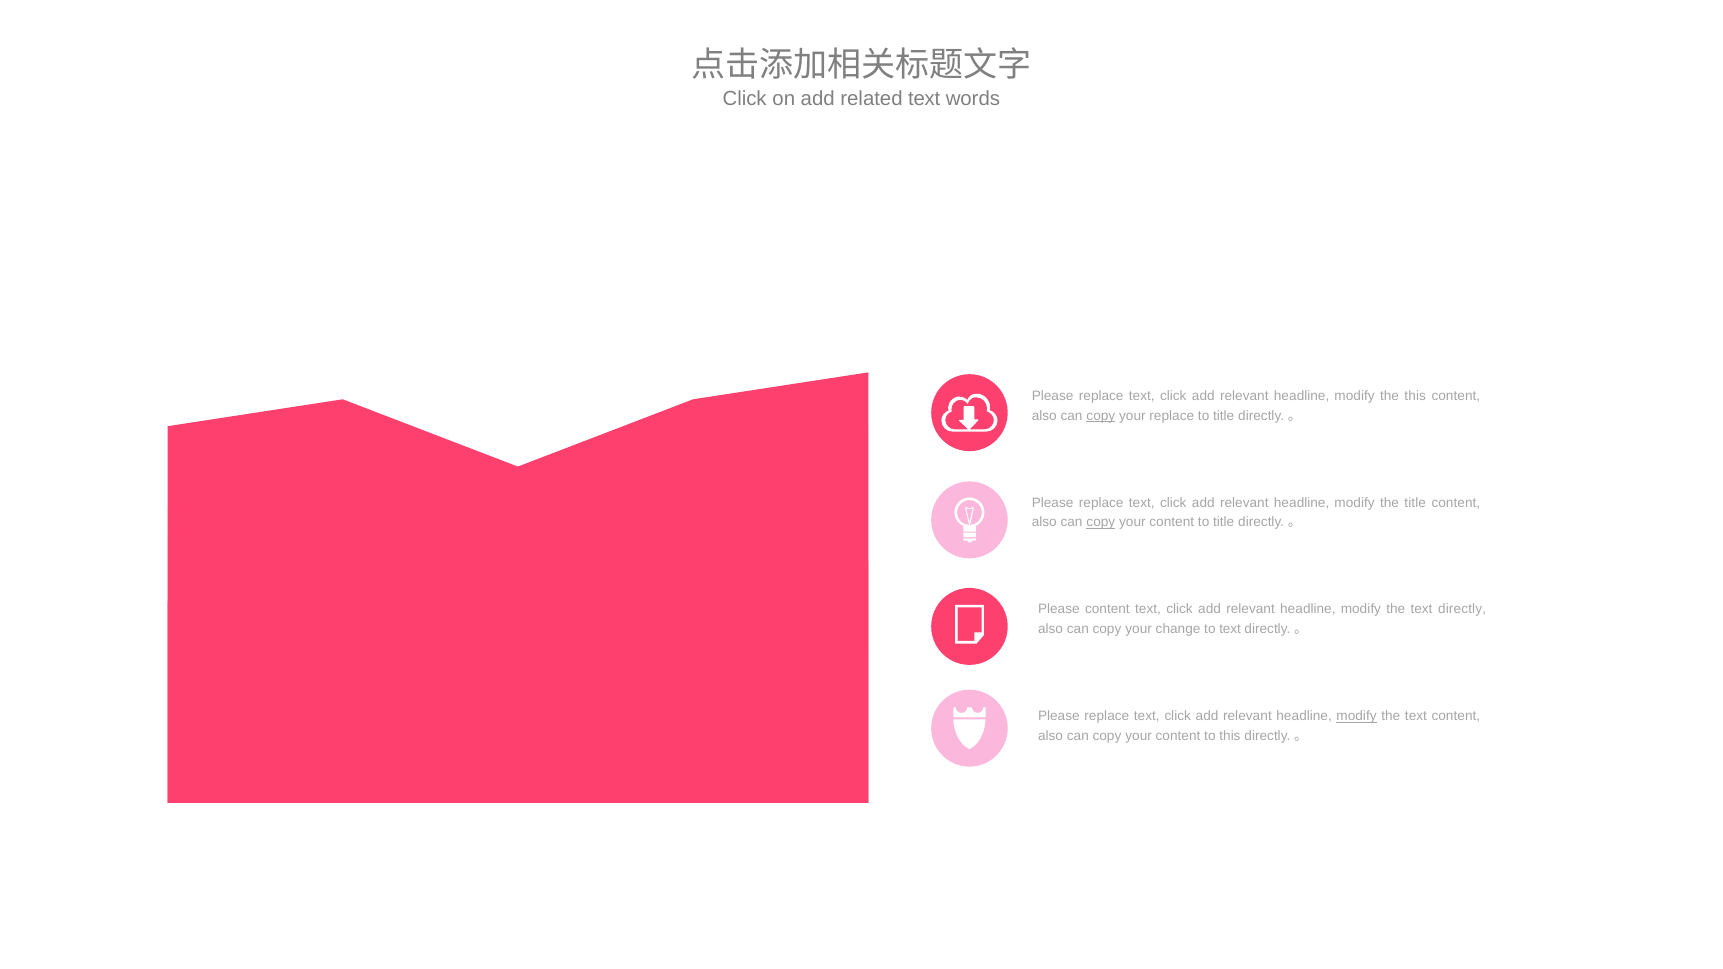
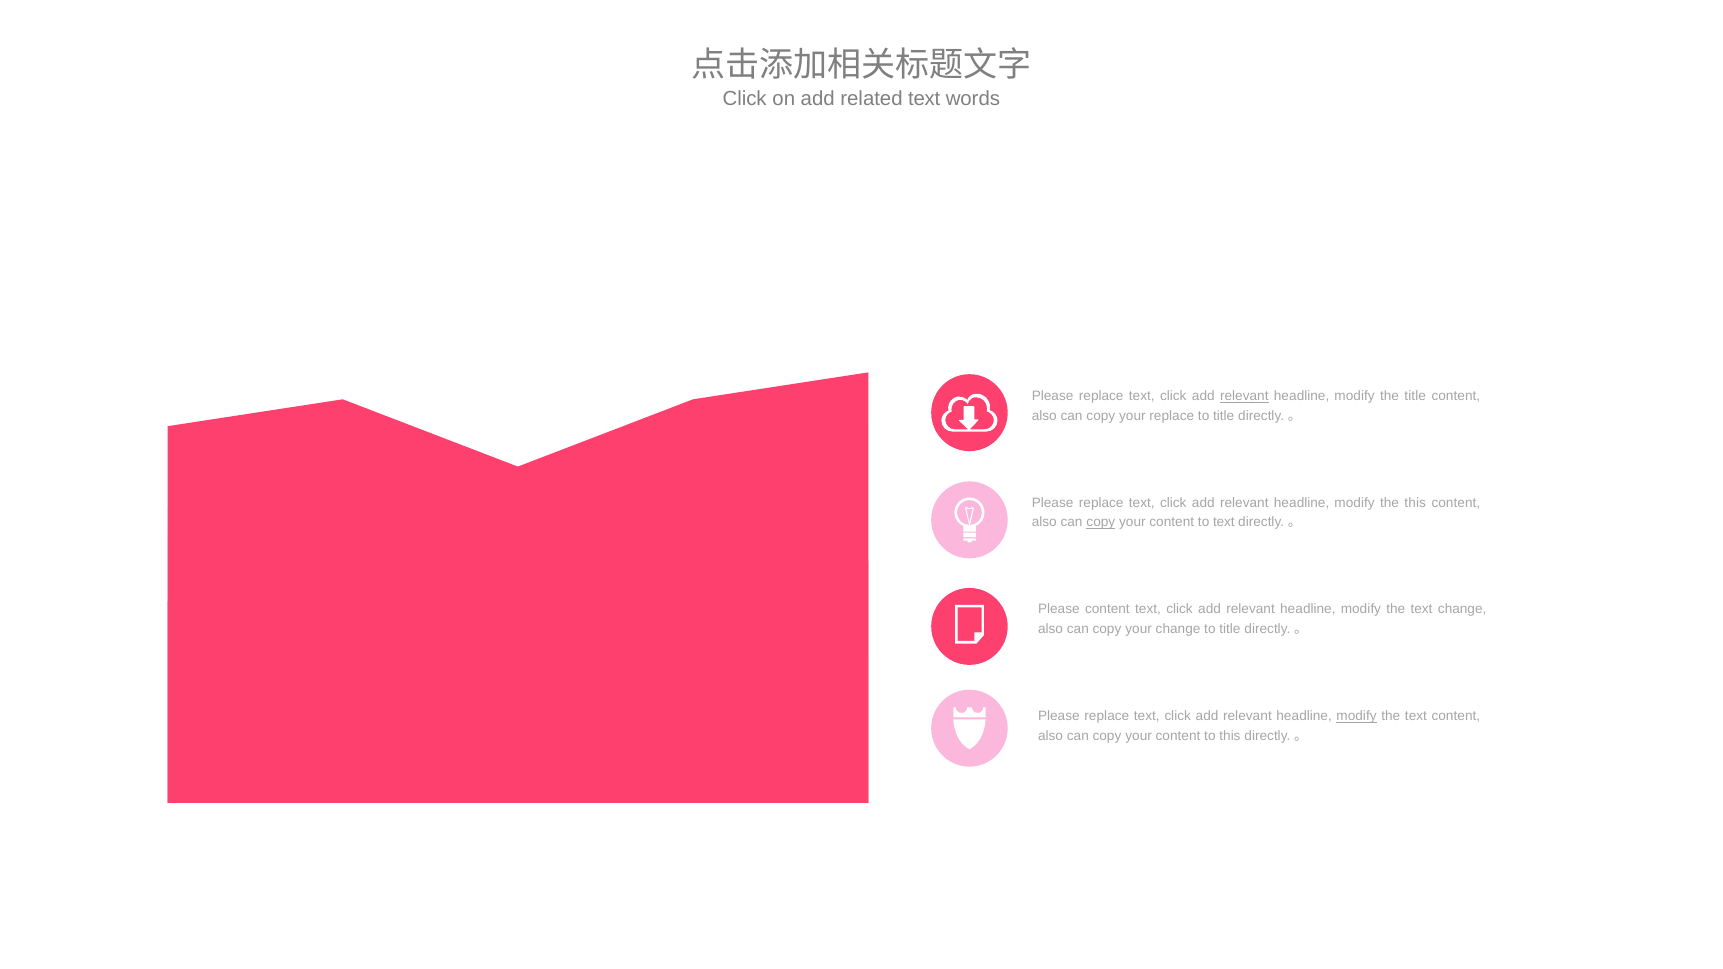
relevant underline: none -> present (1244, 396)
the this: this -> title (1415, 396)
copy underline: present -> none (1101, 416)
the title: title -> this (1415, 503)
content to title: title -> text (1224, 522)
the text directly: directly -> change (1462, 610)
text: text -> title (1230, 629)
